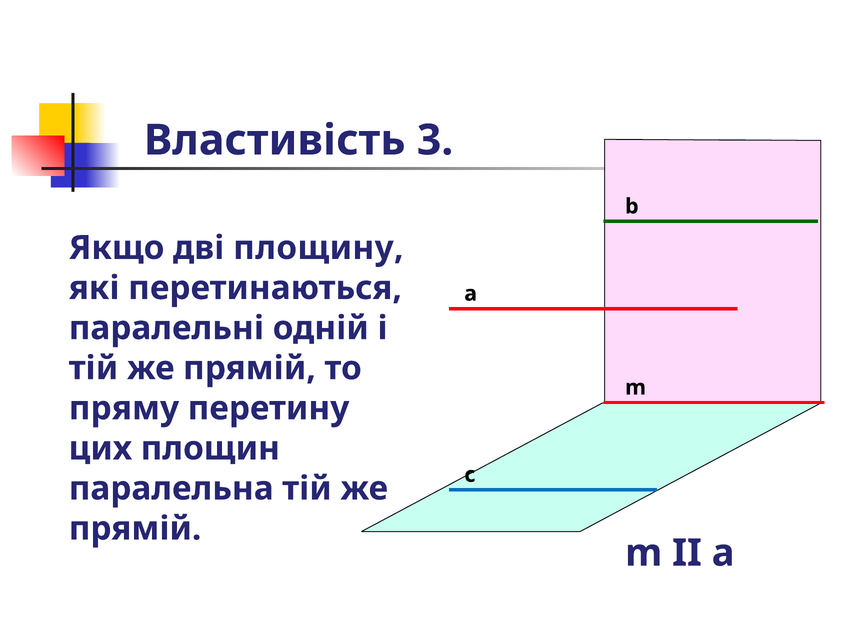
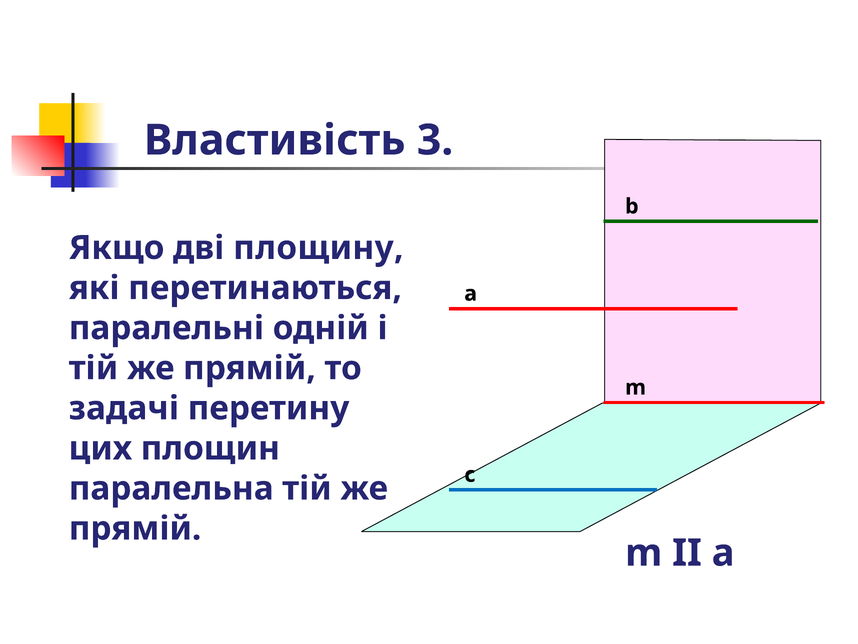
пряму: пряму -> задачі (124, 408)
